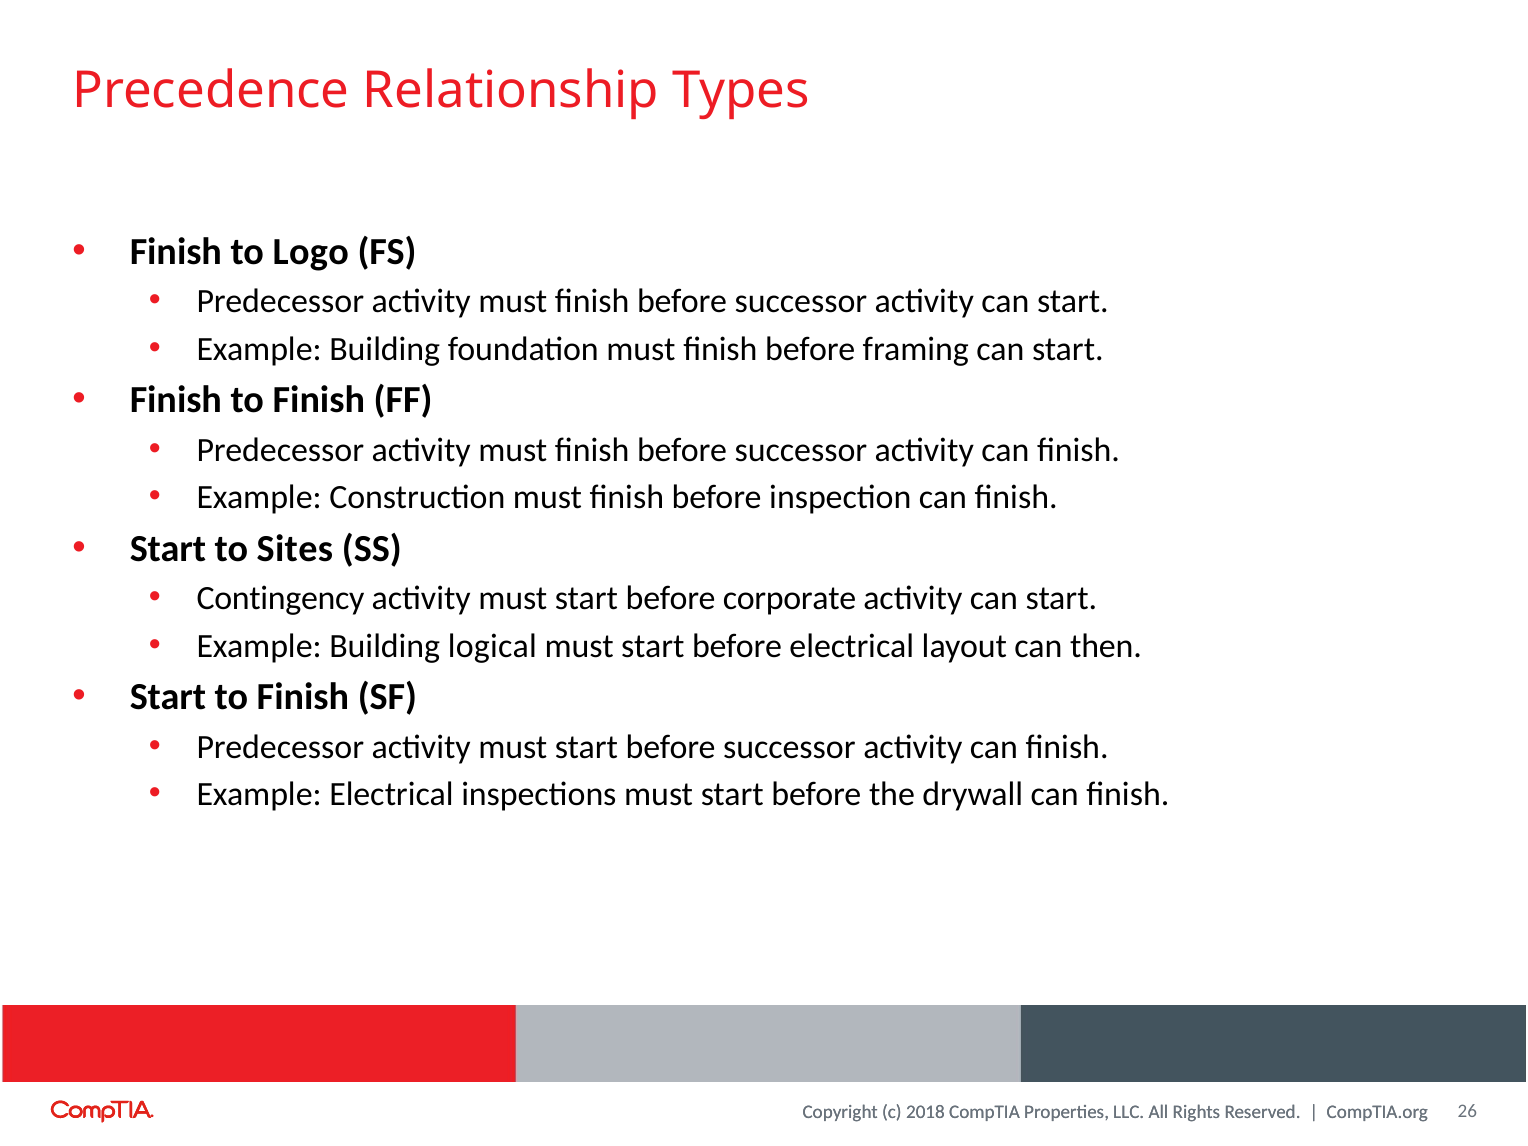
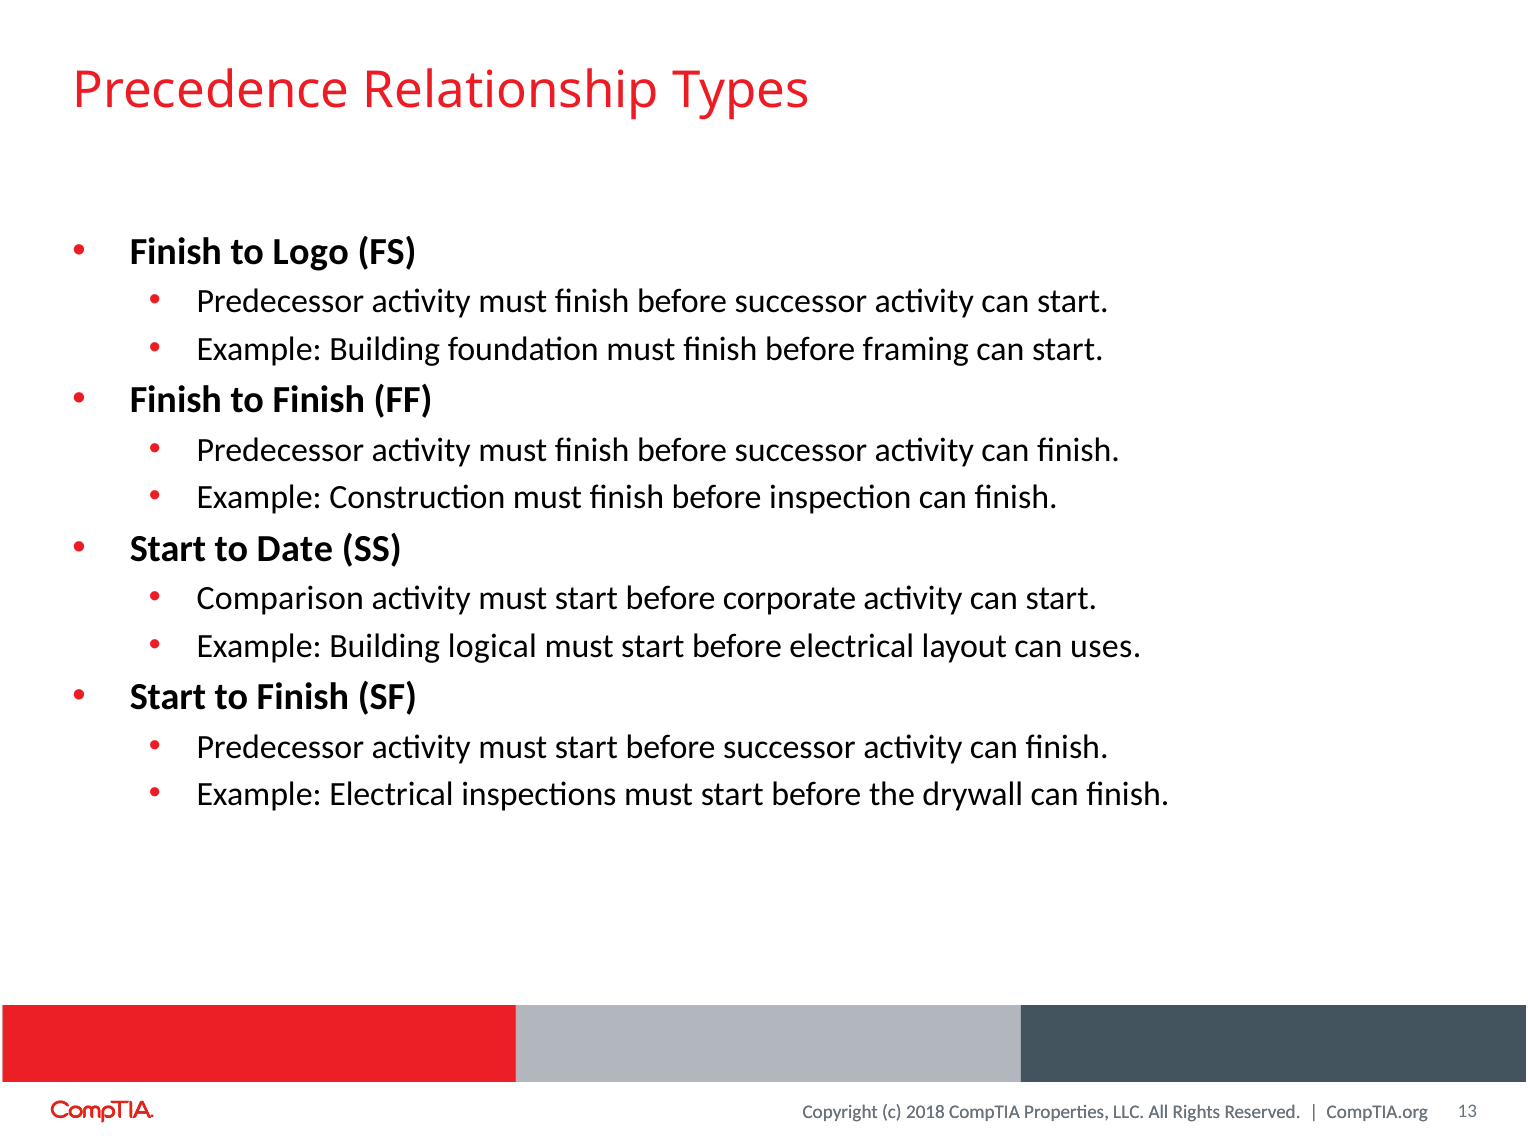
Sites: Sites -> Date (295, 549)
Contingency: Contingency -> Comparison (280, 598)
then: then -> uses (1106, 646)
26: 26 -> 13 (1467, 1111)
